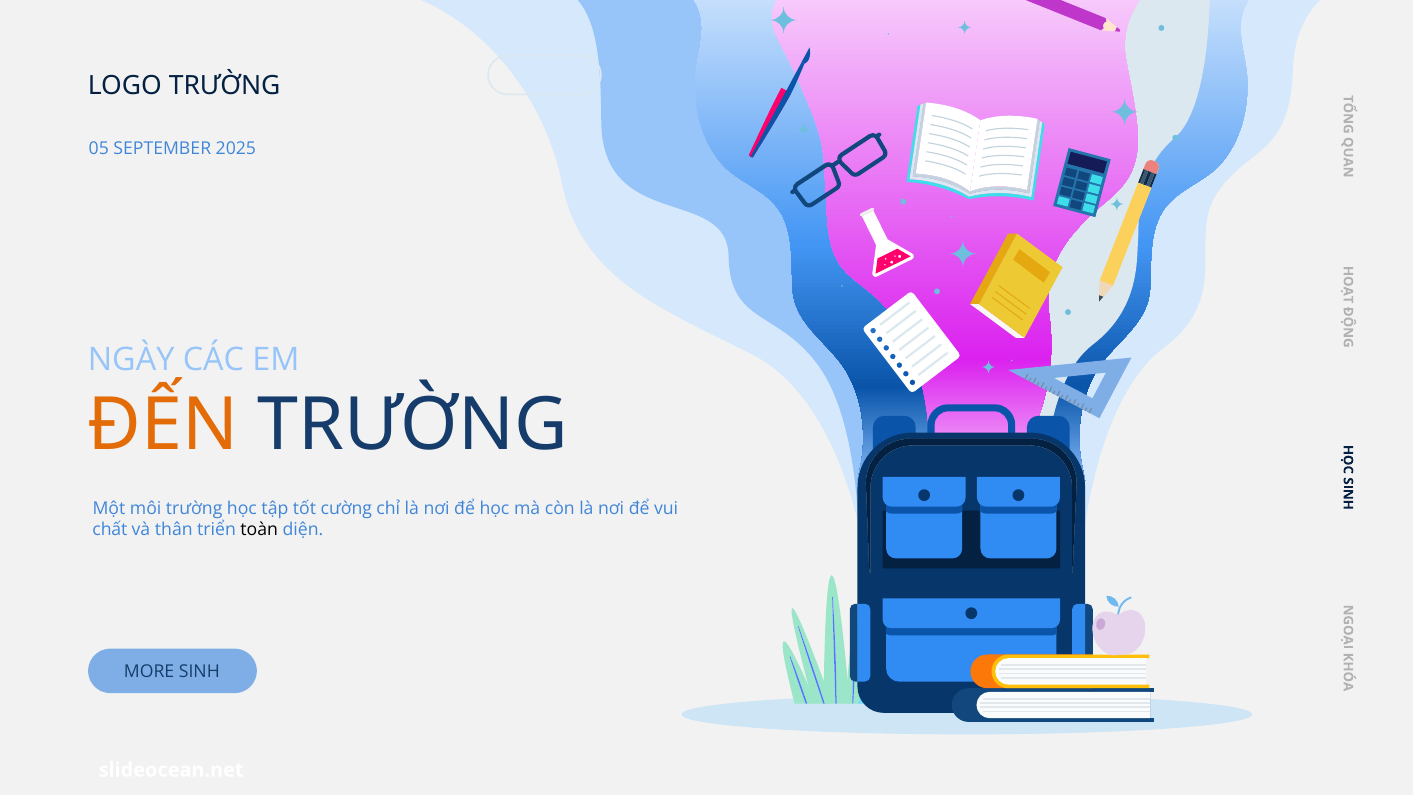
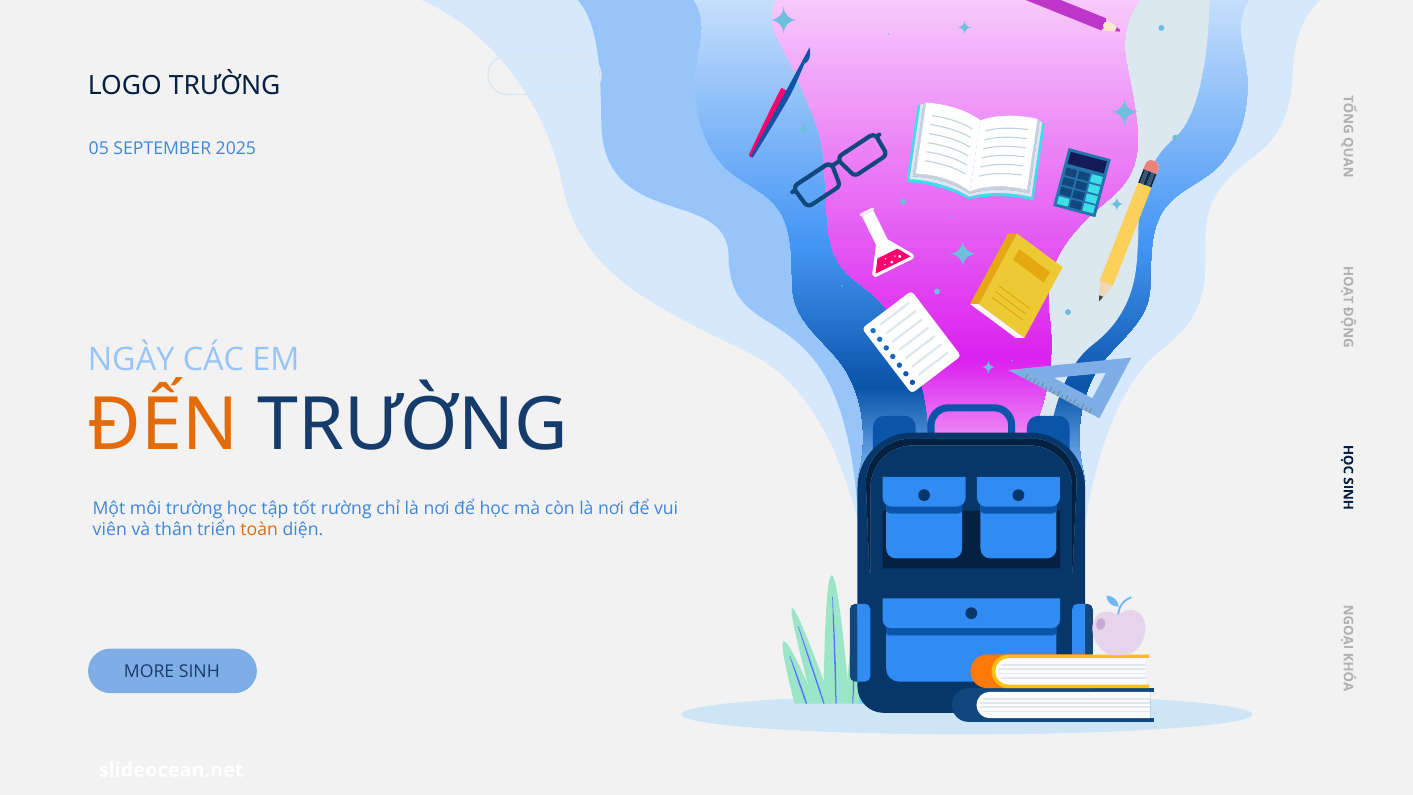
cường: cường -> rường (346, 509)
chất: chất -> viên (110, 530)
toàn colour: black -> orange (259, 530)
